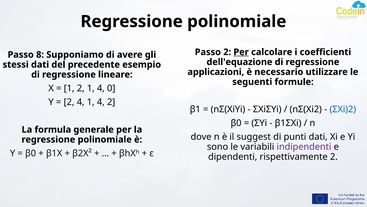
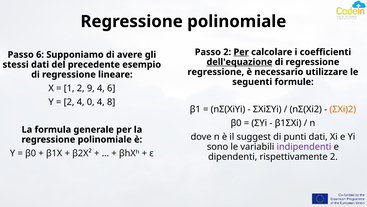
Passo 8: 8 -> 6 (40, 55)
dell'equazione underline: none -> present (239, 62)
applicazioni: applicazioni -> regressione (216, 72)
2 1: 1 -> 9 (91, 88)
4 0: 0 -> 6 (111, 88)
4 1: 1 -> 0 (91, 102)
4 2: 2 -> 8 (111, 102)
ΣXi)2 colour: blue -> orange (343, 109)
